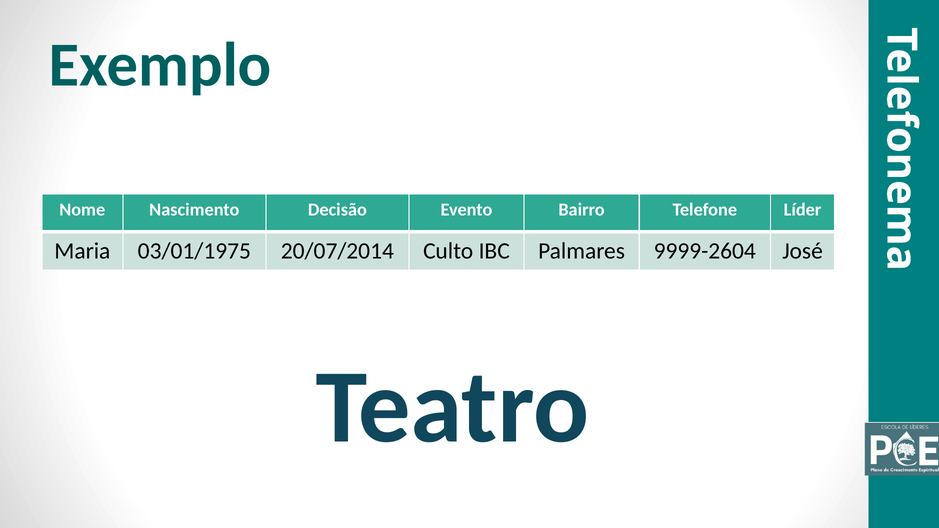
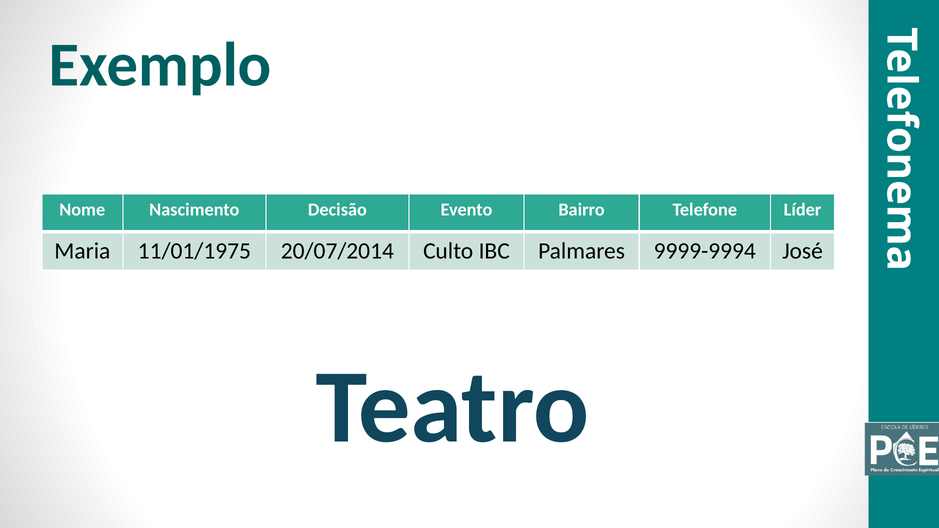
03/01/1975: 03/01/1975 -> 11/01/1975 (194, 251)
9999-2604: 9999-2604 -> 9999-9994 (705, 251)
